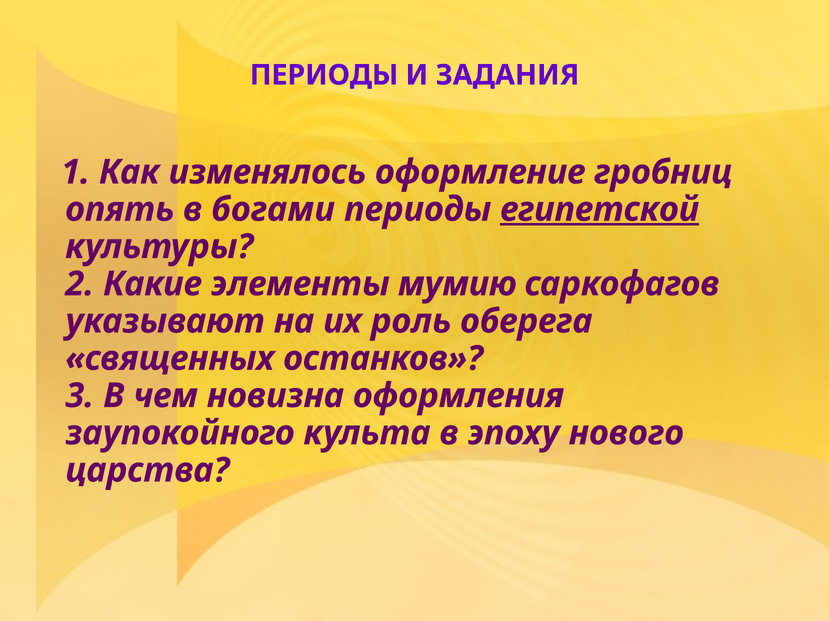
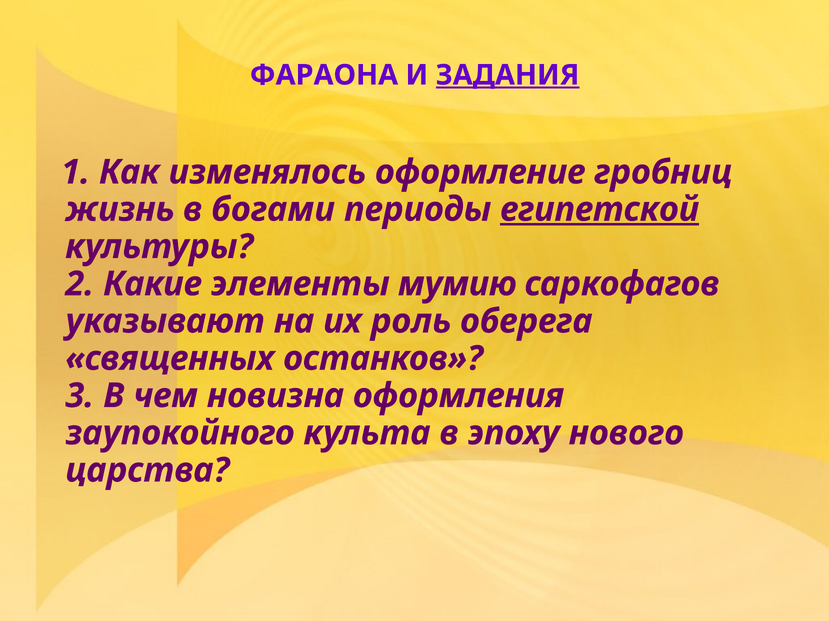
ПЕРИОДЫ: ПЕРИОДЫ -> ФАРАОНА (324, 75)
ЗАДАНИЯ underline: none -> present (508, 75)
опять: опять -> жизнь (120, 210)
